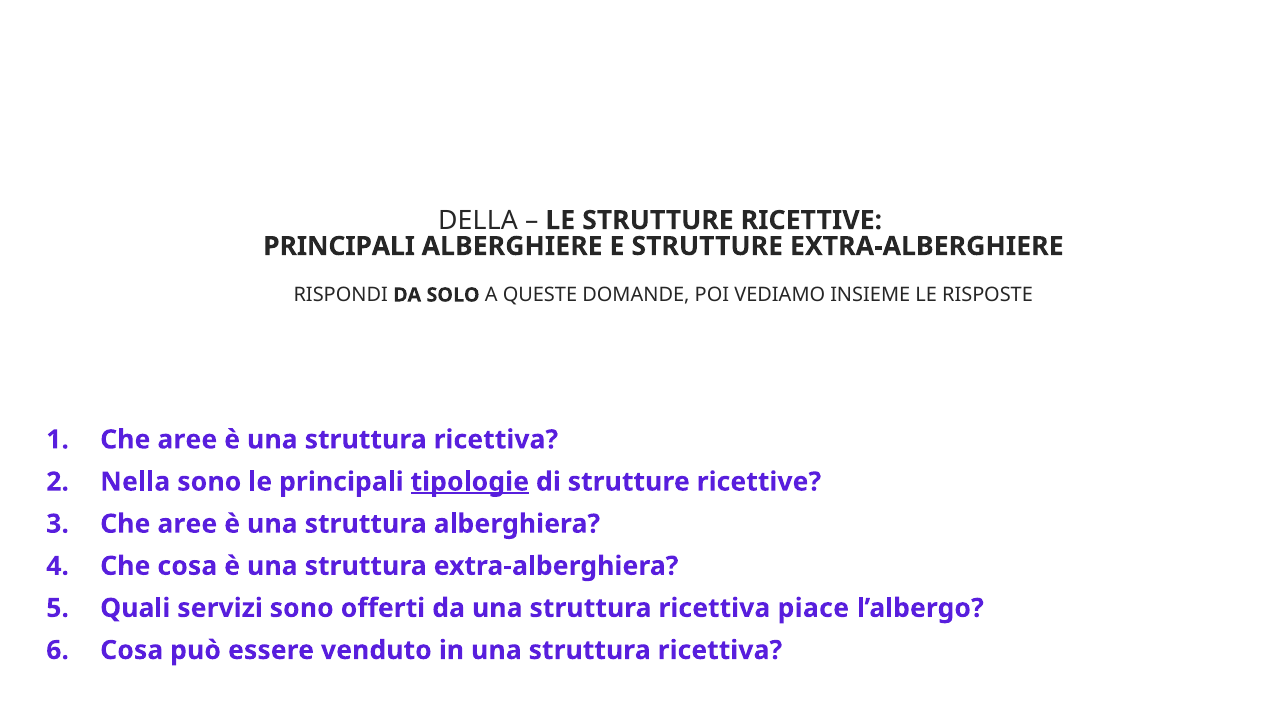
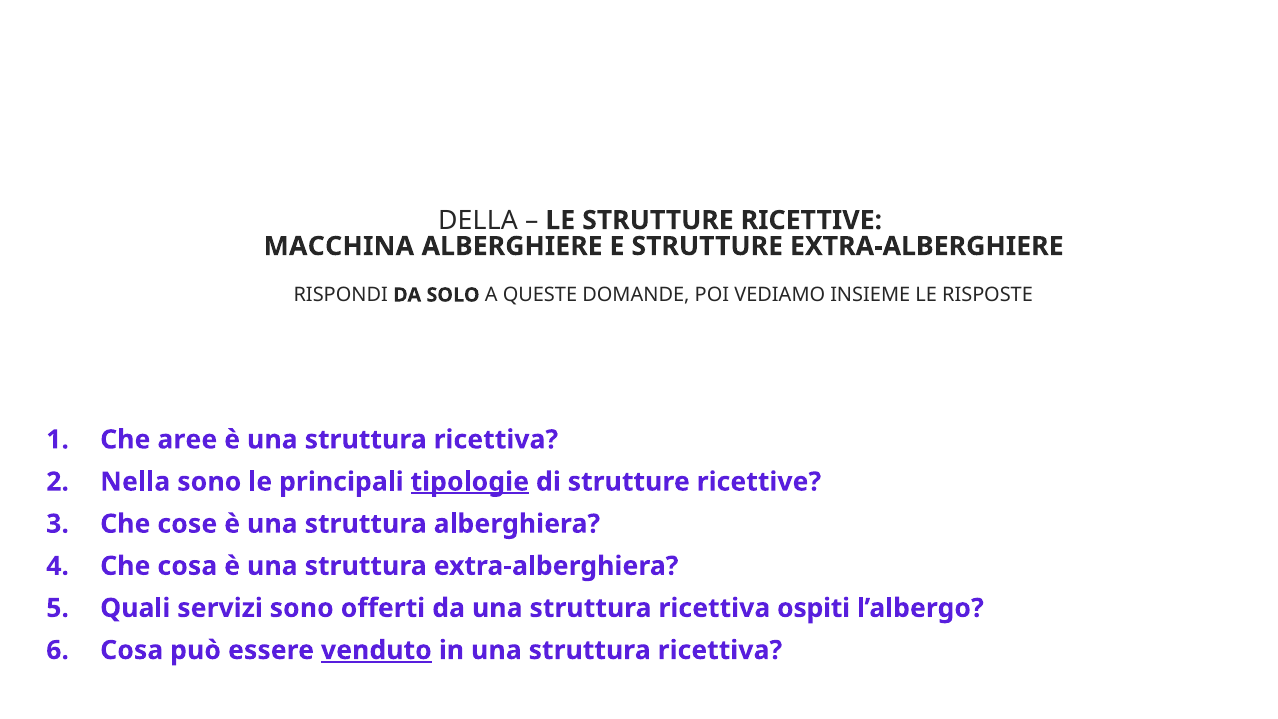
PRINCIPALI: PRINCIPALI -> MACCHINA (339, 246)
aree: aree -> cose (187, 524)
piace: piace -> ospiti (814, 608)
venduto underline: none -> present (376, 650)
